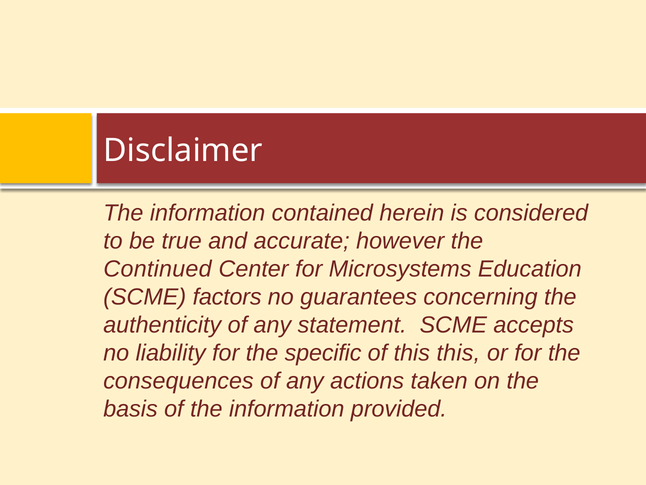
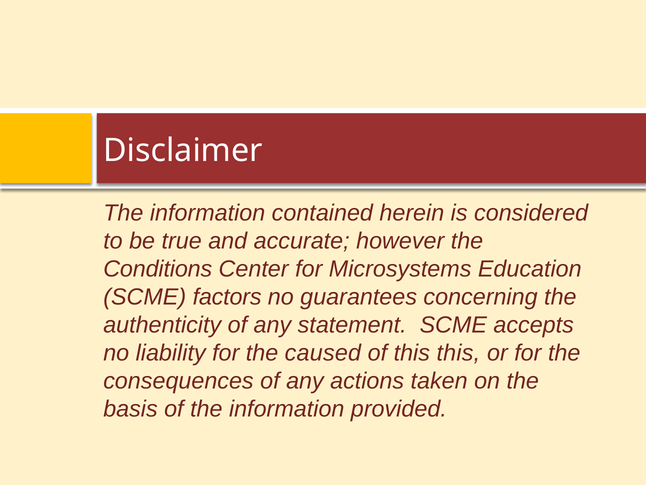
Continued: Continued -> Conditions (158, 269)
specific: specific -> caused (323, 352)
